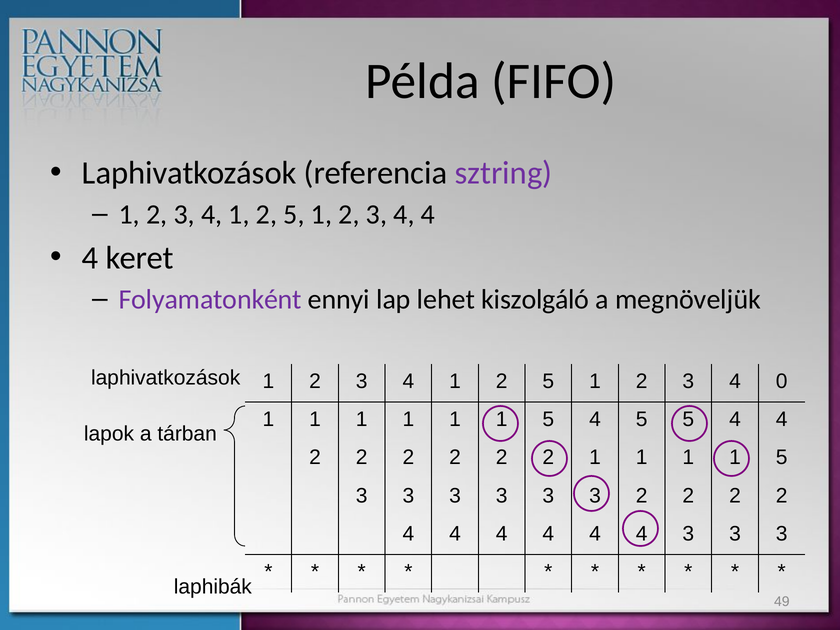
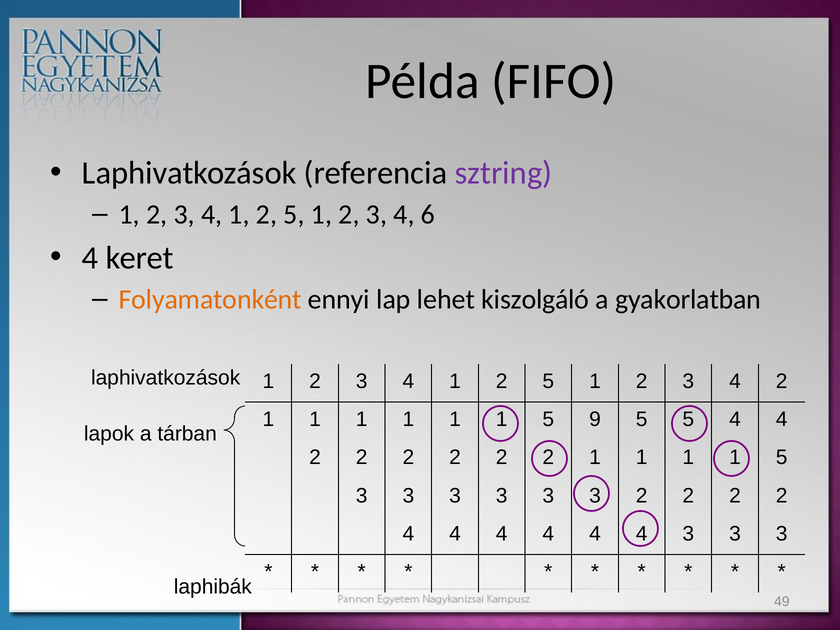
3 4 4: 4 -> 6 (428, 215)
Folyamatonként colour: purple -> orange (210, 300)
megnöveljük: megnöveljük -> gyakorlatban (688, 300)
3 4 0: 0 -> 2 (782, 381)
1 5 4: 4 -> 9 (595, 419)
